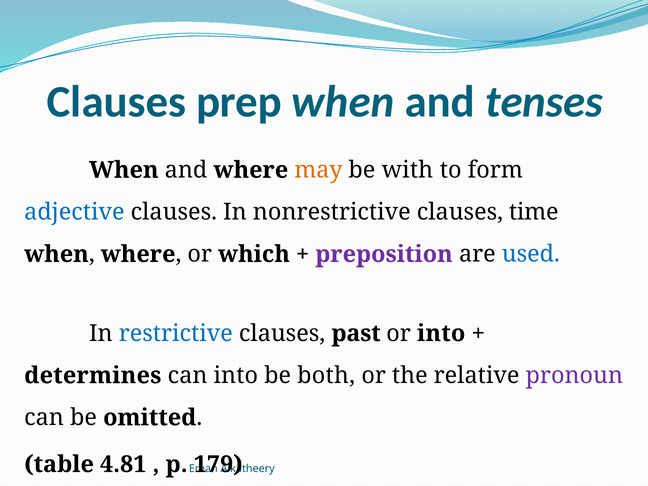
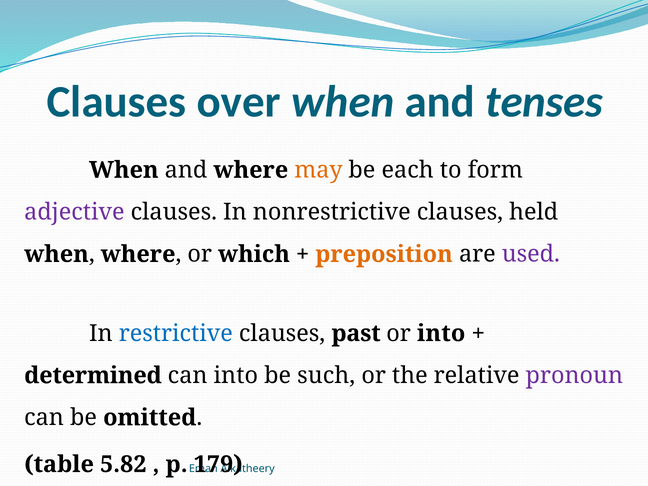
prep: prep -> over (239, 102)
with: with -> each (408, 170)
adjective colour: blue -> purple (74, 212)
time: time -> held (534, 212)
preposition colour: purple -> orange (384, 254)
used colour: blue -> purple (531, 254)
determines: determines -> determined (93, 375)
both: both -> such (326, 375)
4.81: 4.81 -> 5.82 (123, 464)
